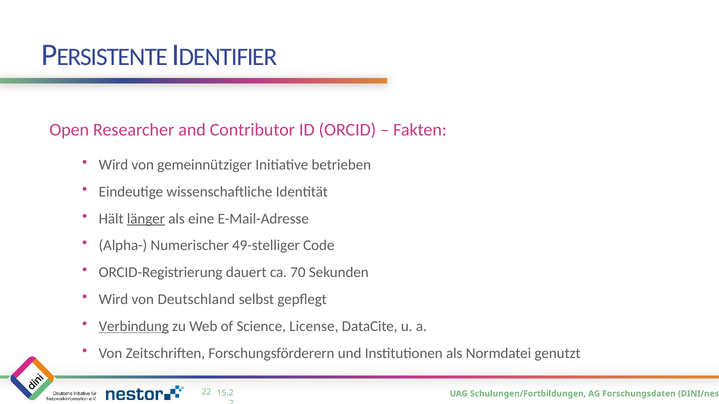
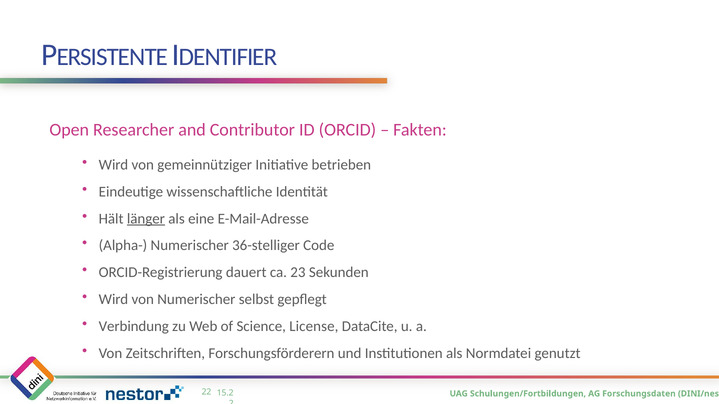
49-stelliger: 49-stelliger -> 36-stelliger (266, 246)
70: 70 -> 23 (298, 273)
von Deutschland: Deutschland -> Numerischer (196, 300)
Verbindung underline: present -> none (134, 327)
